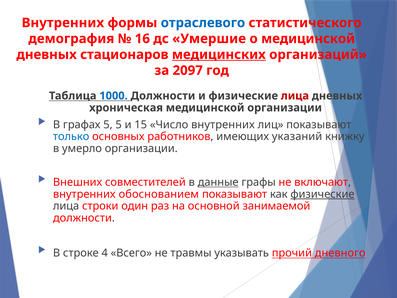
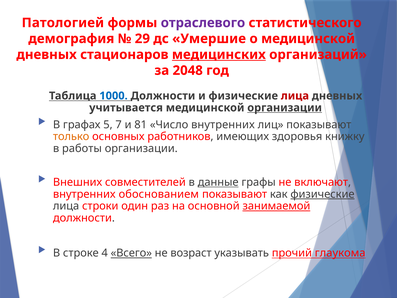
Внутренних: Внутренних -> Патологией (63, 23)
отраслевого colour: blue -> purple (203, 23)
16: 16 -> 29 (142, 39)
2097: 2097 -> 2048 (188, 70)
хроническая: хроническая -> учитывается (126, 108)
организации underline: none -> present (285, 108)
5 5: 5 -> 7 (119, 125)
15: 15 -> 81 (141, 125)
только colour: blue -> orange (71, 136)
указаний: указаний -> здоровья (297, 136)
умерло: умерло -> работы (82, 148)
занимаемой underline: none -> present (276, 206)
Всего underline: none -> present (131, 253)
травмы: травмы -> возраст (191, 253)
дневного: дневного -> глаукома (340, 253)
